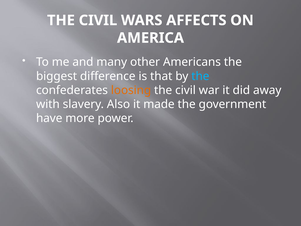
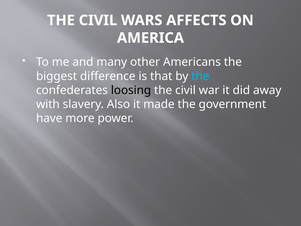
loosing colour: orange -> black (131, 90)
